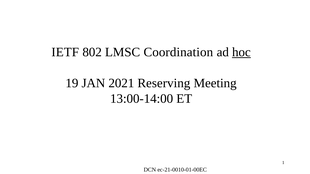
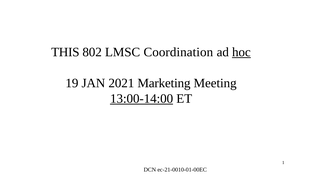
IETF: IETF -> THIS (65, 52)
Reserving: Reserving -> Marketing (164, 83)
13:00-14:00 underline: none -> present (142, 99)
